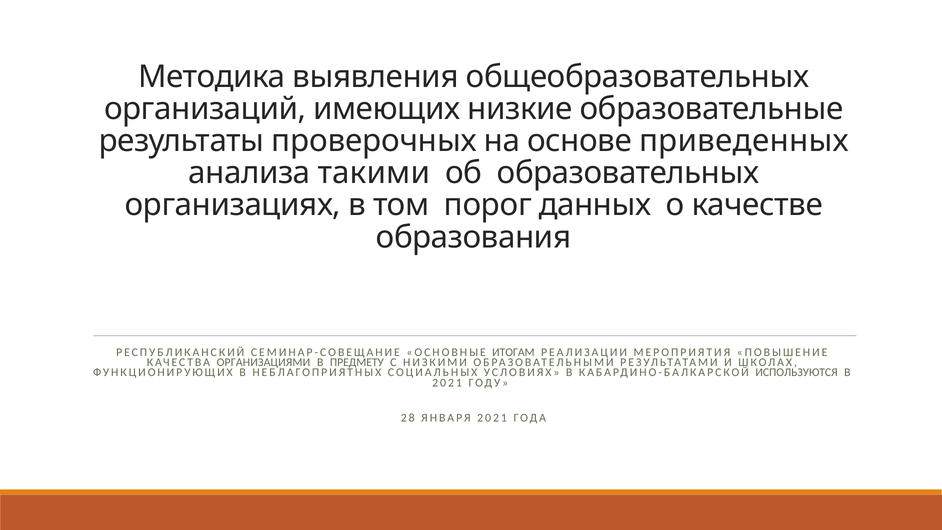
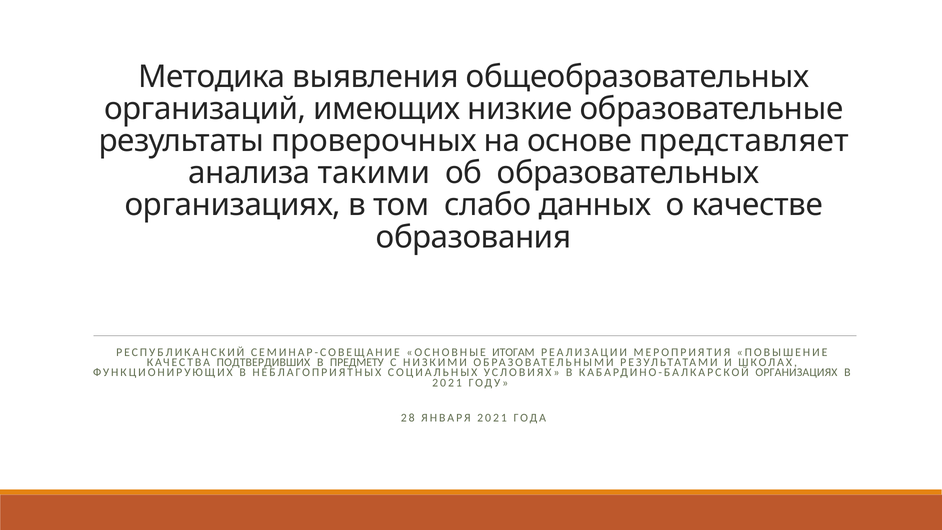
приведенных: приведенных -> представляет (744, 141)
порог: порог -> слабо (488, 205)
ОРГАНИЗАЦИЯМИ: ОРГАНИЗАЦИЯМИ -> ПОДТВЕРДИВШИХ (263, 362)
КАБАРДИНО-БАЛКАРСКОЙ ИСПОЛЬЗУЮТСЯ: ИСПОЛЬЗУЮТСЯ -> ОРГАНИЗАЦИЯХ (796, 372)
